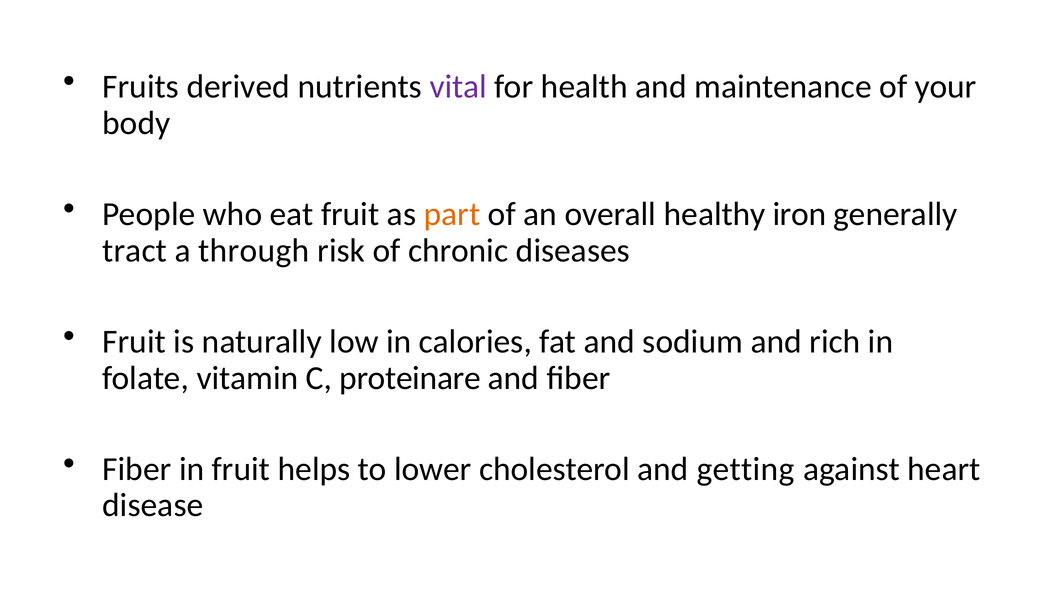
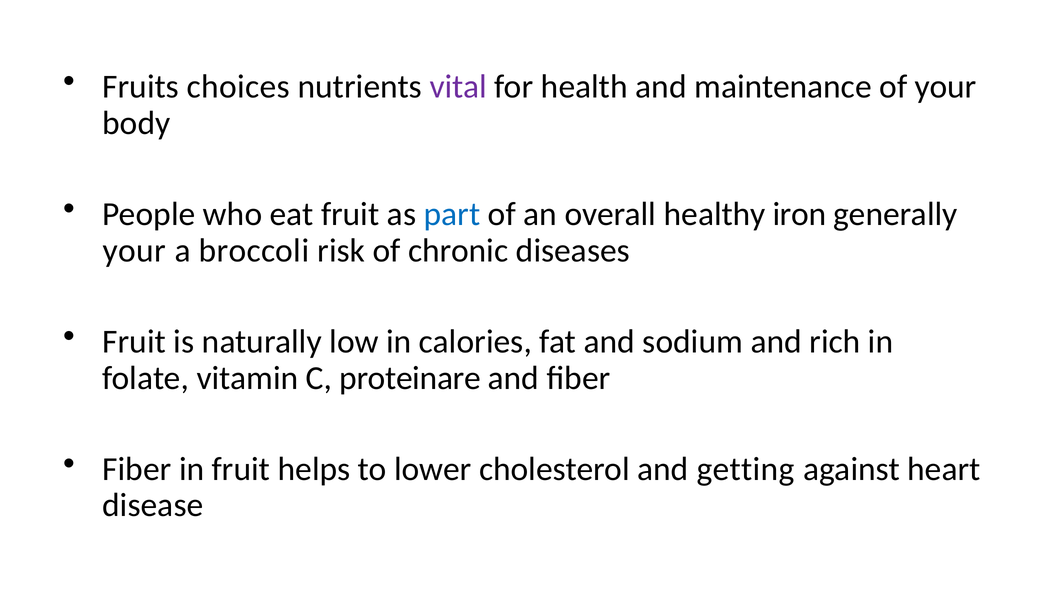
derived: derived -> choices (238, 87)
part colour: orange -> blue (452, 214)
tract: tract -> your (135, 250)
through: through -> broccoli (254, 250)
